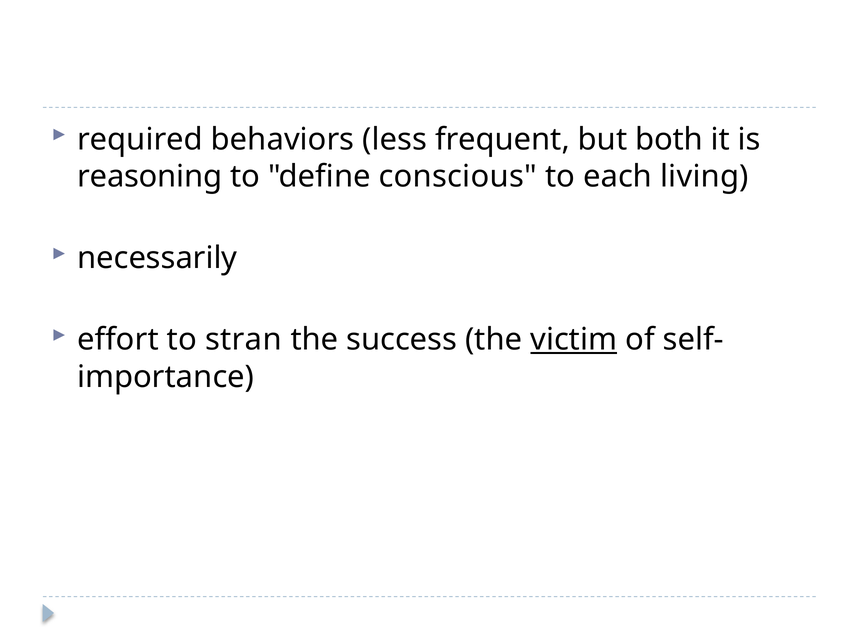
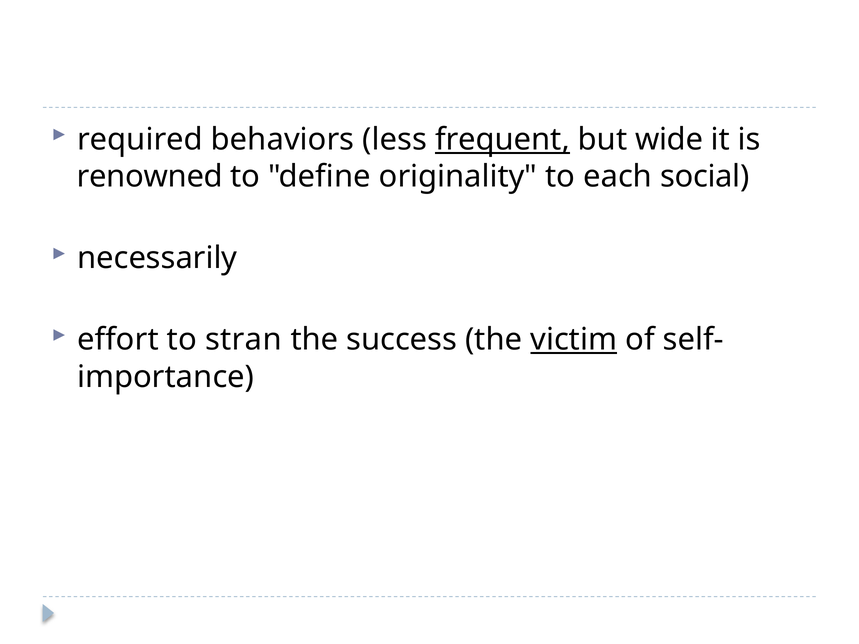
frequent underline: none -> present (502, 140)
both: both -> wide (669, 140)
reasoning: reasoning -> renowned (150, 177)
conscious: conscious -> originality (458, 177)
living: living -> social (705, 177)
